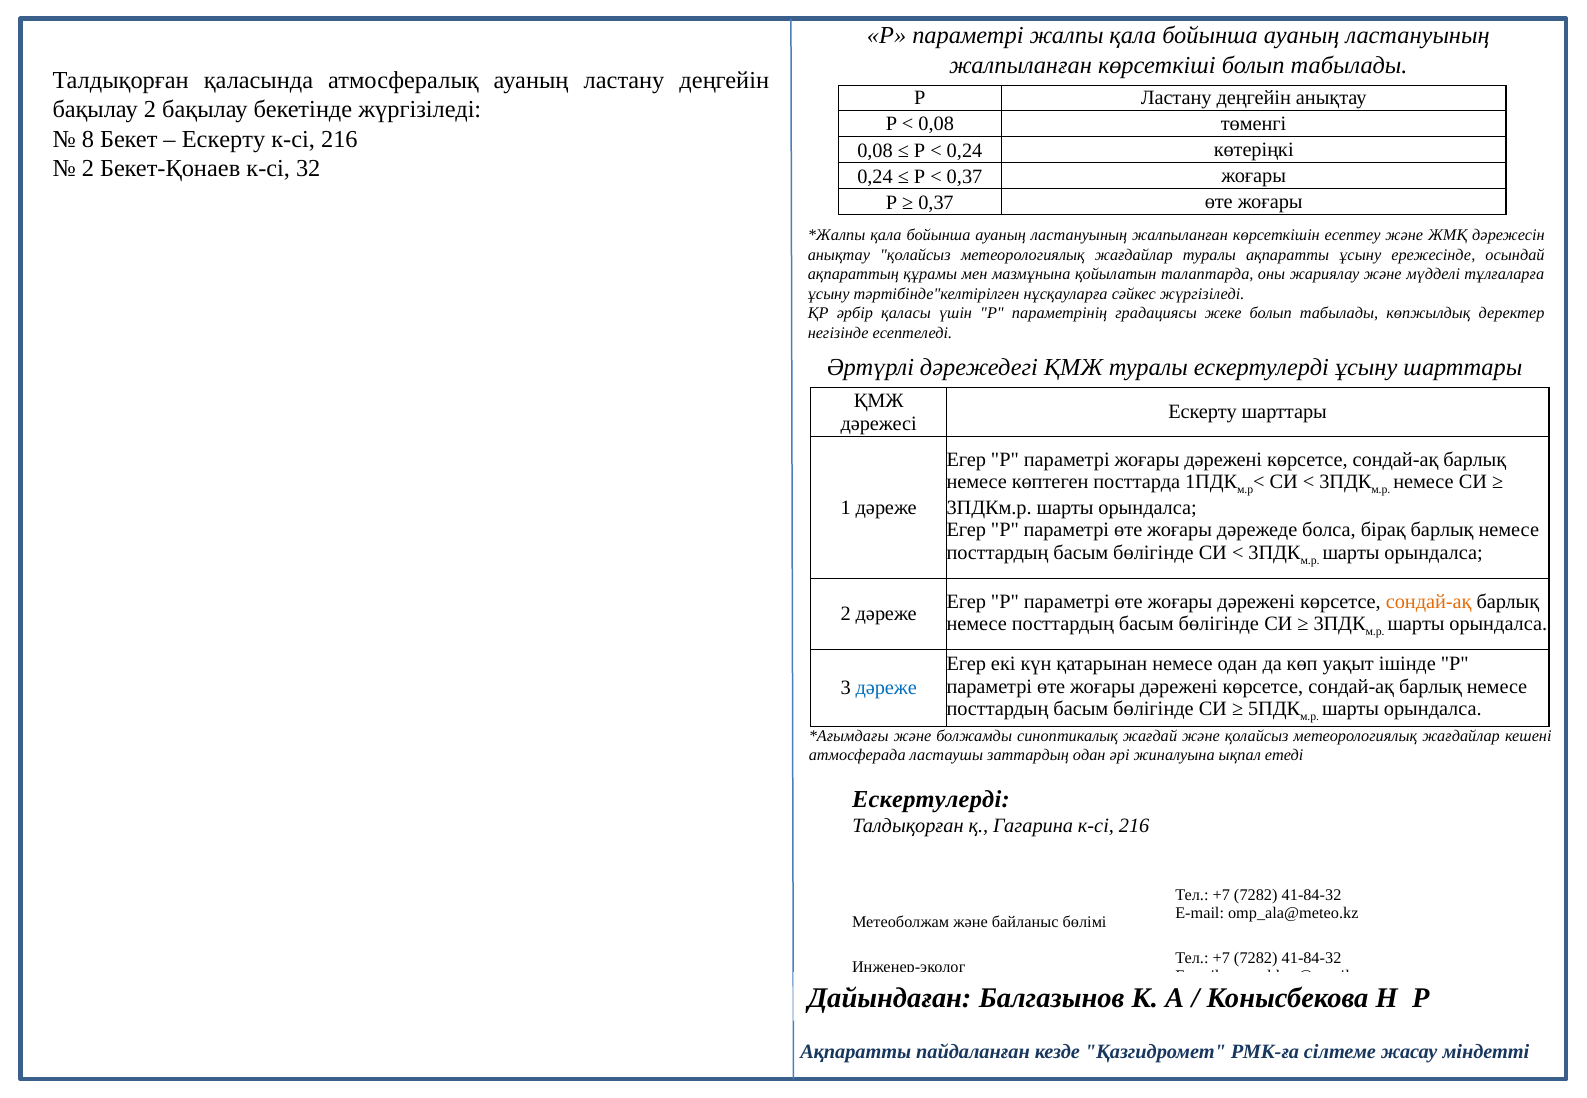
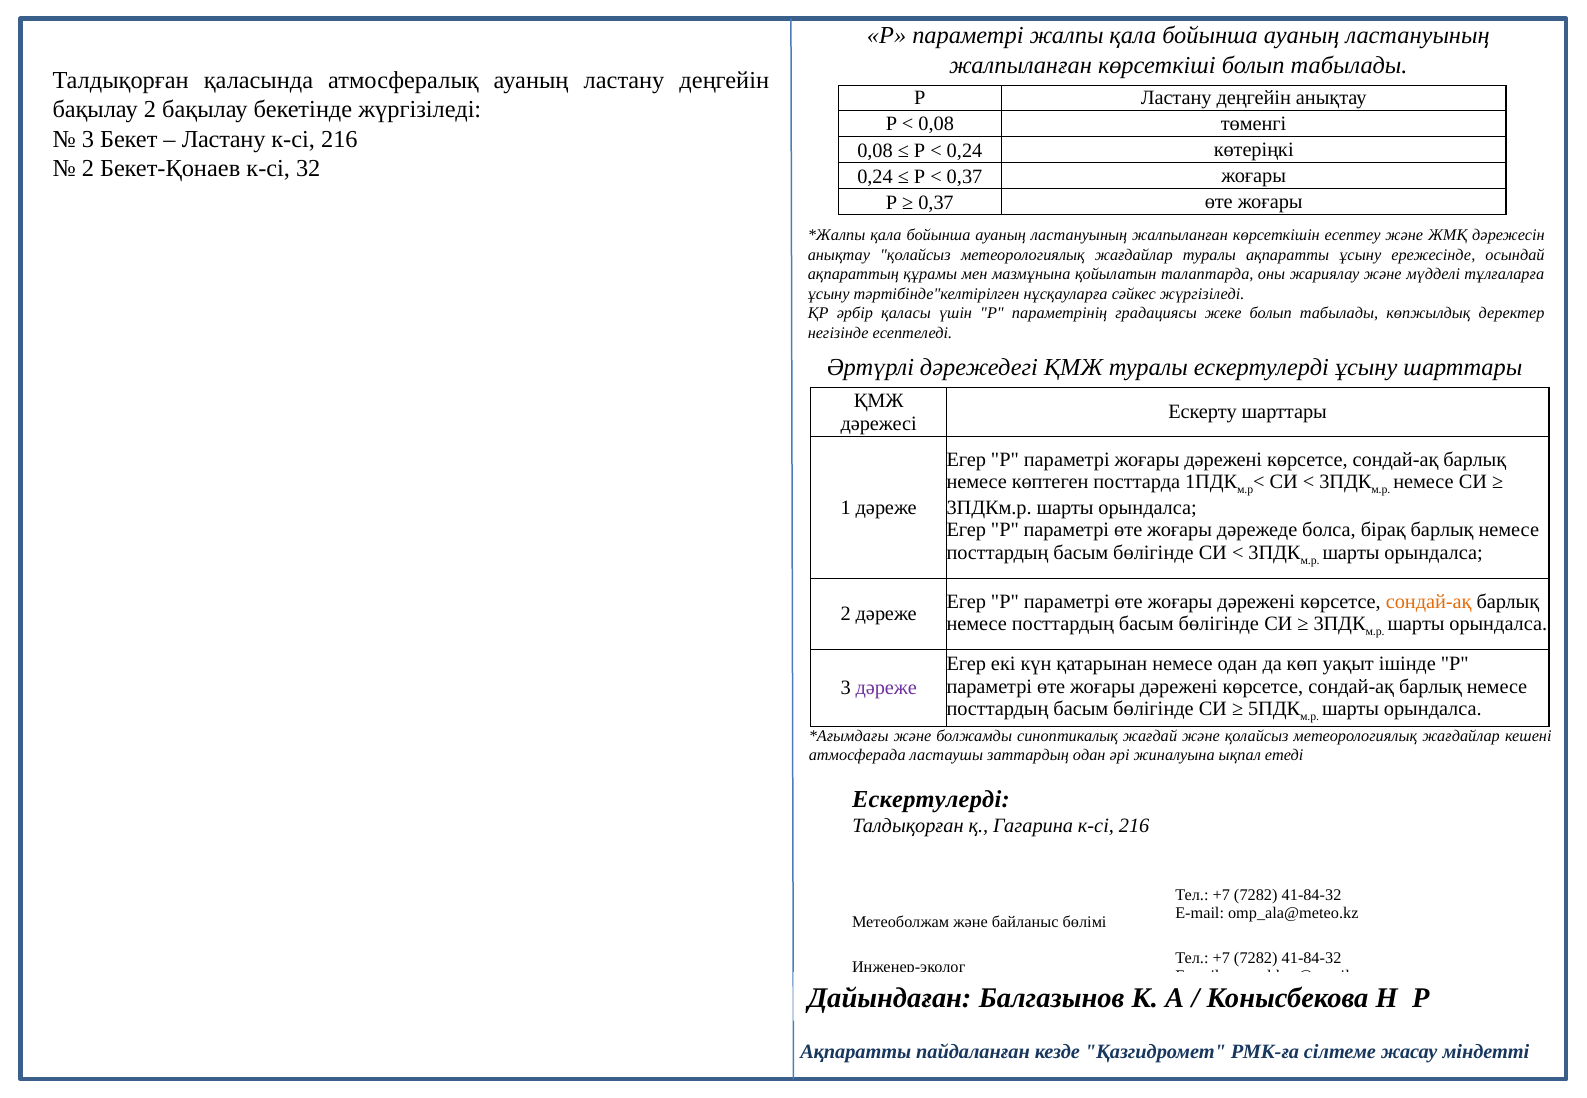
8: 8 -> 3 (88, 139)
Ескерту: Ескерту -> Ластану (224, 139)
дәреже colour: blue -> purple (886, 689)
